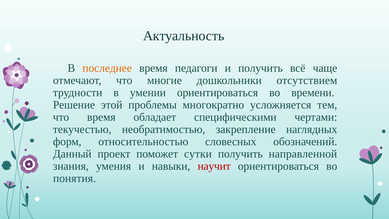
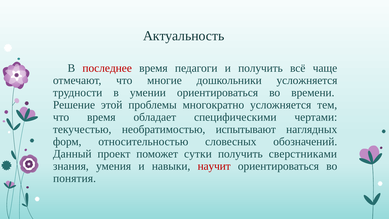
последнее colour: orange -> red (107, 68)
дошкольники отсутствием: отсутствием -> усложняется (307, 80)
закрепление: закрепление -> испытывают (246, 129)
направленной: направленной -> сверстниками (303, 154)
